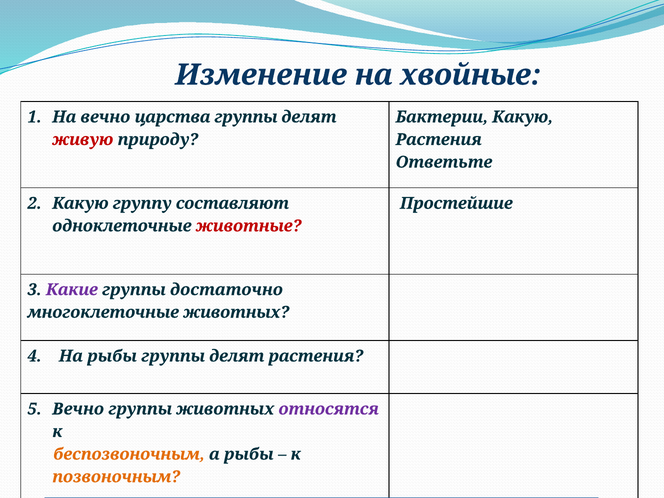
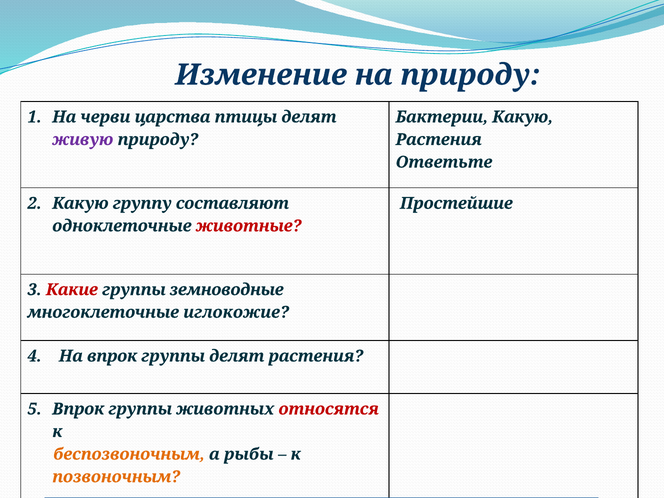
на хвойные: хвойные -> природу (471, 75)
На вечно: вечно -> черви (105, 117)
царства группы: группы -> птицы (246, 117)
живую colour: red -> purple (83, 140)
Какие colour: purple -> red (72, 290)
достаточно: достаточно -> земноводные (227, 290)
многоклеточные животных: животных -> иглокожие (236, 312)
На рыбы: рыбы -> впрок (112, 356)
Вечно: Вечно -> Впрок (78, 409)
относятся colour: purple -> red (329, 409)
